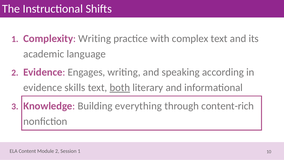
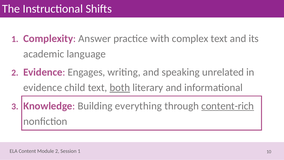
Complexity Writing: Writing -> Answer (95, 39)
according: according -> unrelated (223, 72)
skills: skills -> child (75, 87)
content-rich underline: none -> present (228, 106)
